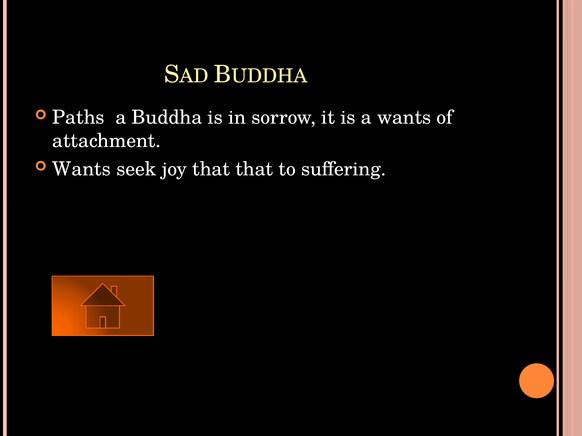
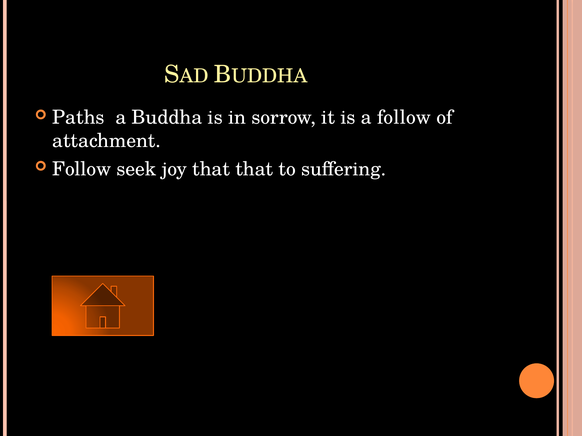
a wants: wants -> follow (404, 118)
Wants: Wants -> Follow (82, 169)
